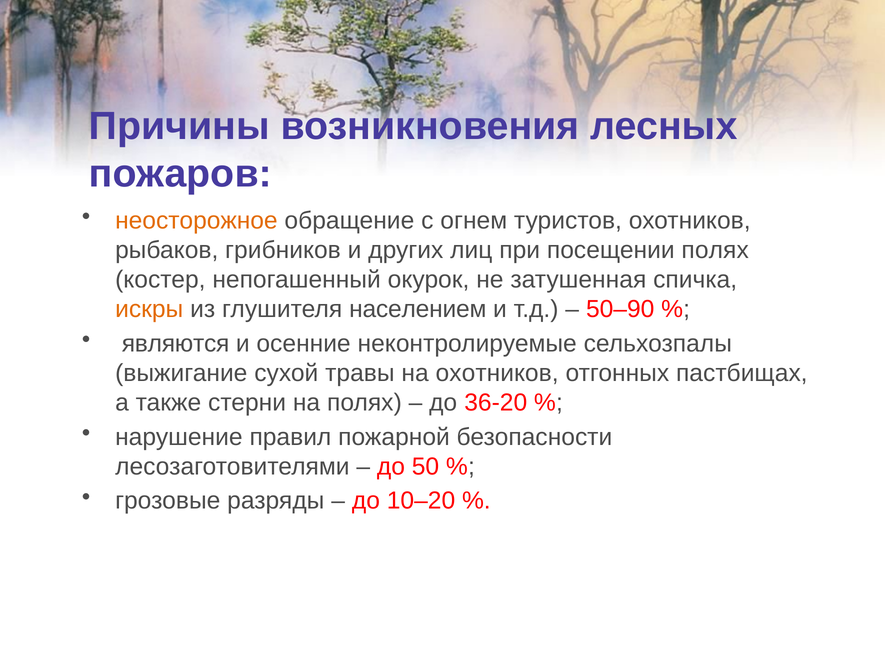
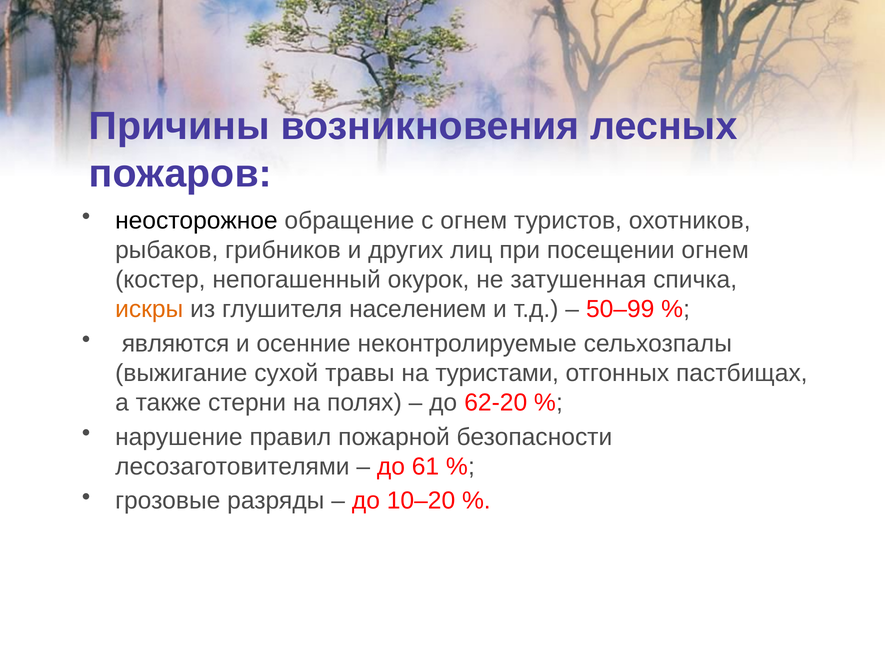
неосторожное colour: orange -> black (196, 220)
посещении полях: полях -> огнем (715, 250)
50–90: 50–90 -> 50–99 (620, 309)
на охотников: охотников -> туристами (497, 373)
36-20: 36-20 -> 62-20 (496, 402)
50: 50 -> 61 (425, 466)
